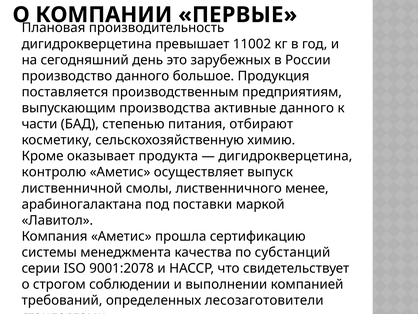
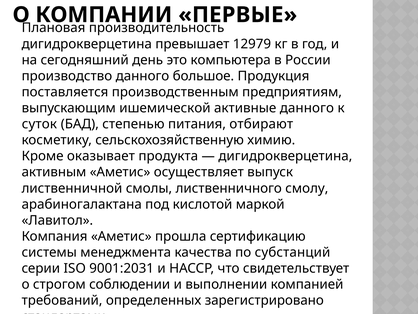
11002: 11002 -> 12979 (252, 44)
зарубежных: зарубежных -> компьютера (231, 60)
производства: производства -> ишемической (165, 108)
части: части -> суток (39, 124)
контролю: контролю -> активным (54, 172)
менее: менее -> смолу (307, 188)
поставки: поставки -> кислотой (203, 204)
9001:2078: 9001:2078 -> 9001:2031 (122, 268)
лесозаготовители: лесозаготовители -> зарегистрировано (264, 300)
